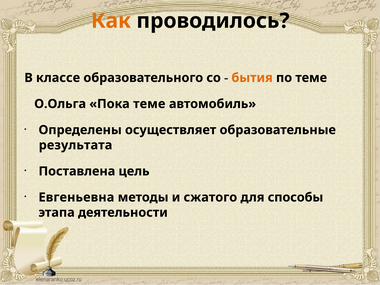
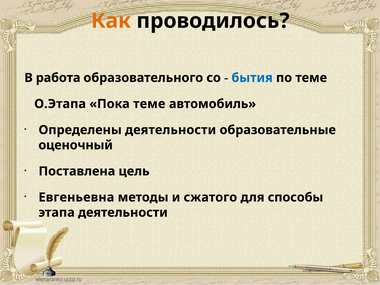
классе: классе -> работа (58, 78)
бытия colour: orange -> blue (252, 78)
О.Ольга: О.Ольга -> О.Этапа (60, 104)
Определены осуществляет: осуществляет -> деятельности (171, 130)
результата: результата -> оценочный (76, 145)
